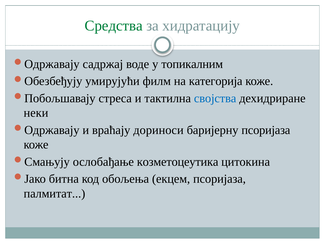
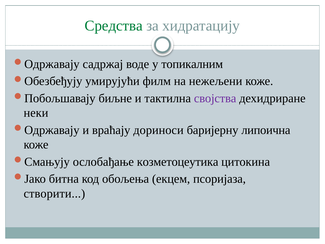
категорија: категорија -> нежељени (216, 81)
стреса: стреса -> биљне (115, 98)
својства colour: blue -> purple (215, 98)
баријерну псоријаза: псоријаза -> липоична (266, 130)
палмитат: палмитат -> створити (54, 193)
